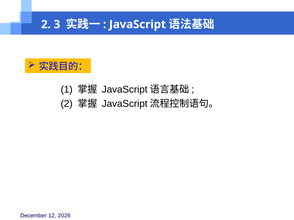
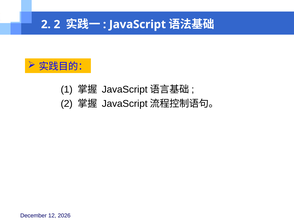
2 3: 3 -> 2 (57, 24)
